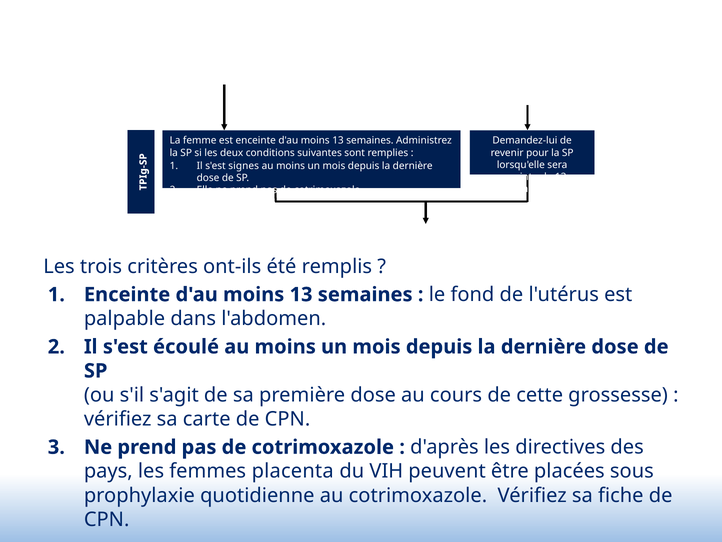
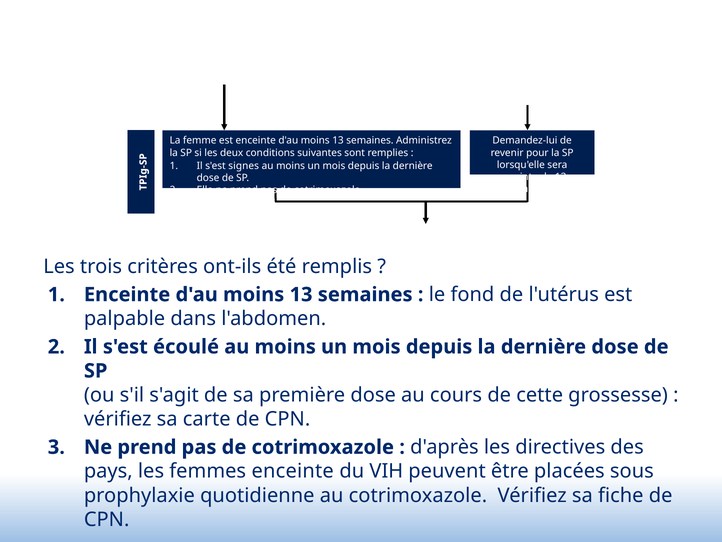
femmes placenta: placenta -> enceinte (293, 471)
